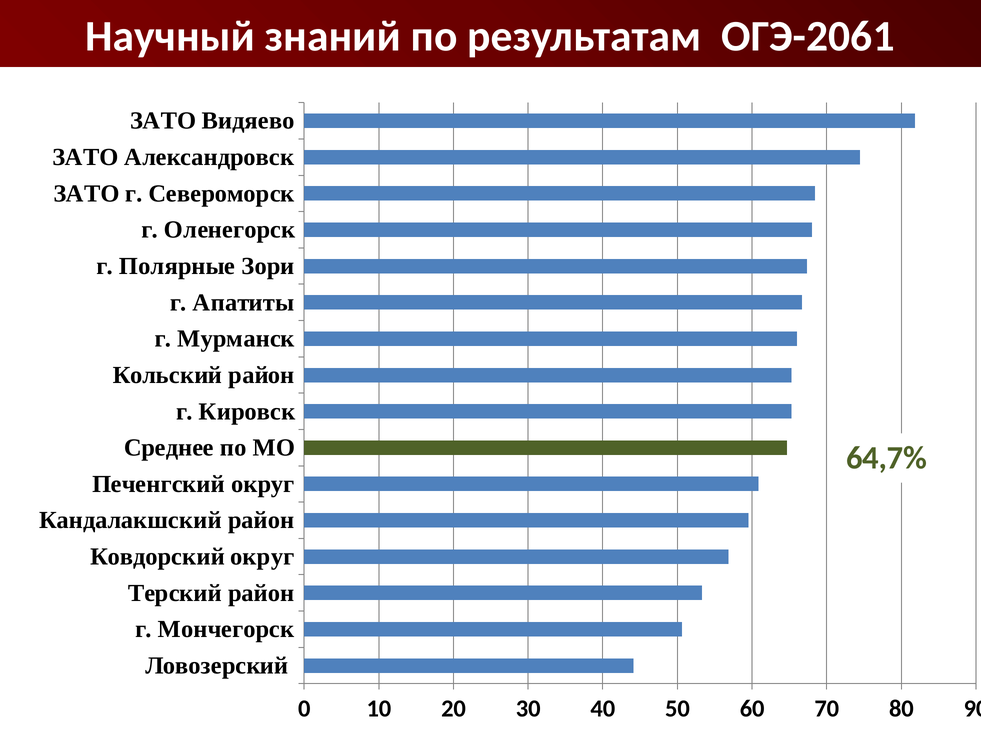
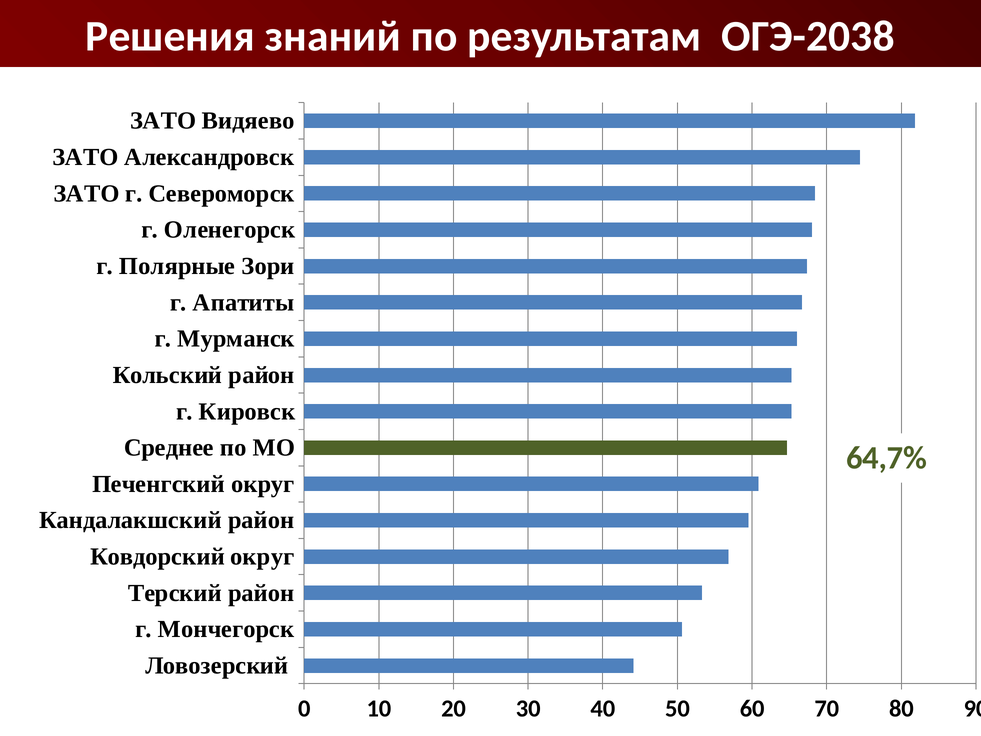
Научный: Научный -> Решения (170, 36)
ОГЭ-2061: ОГЭ-2061 -> ОГЭ-2038 (808, 36)
